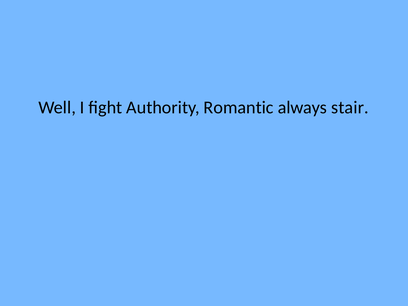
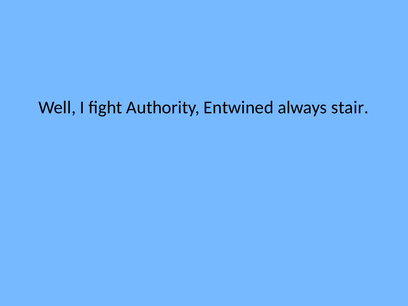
Romantic: Romantic -> Entwined (239, 107)
